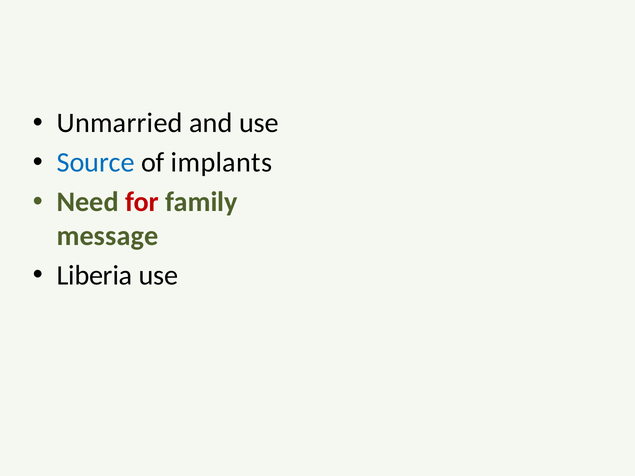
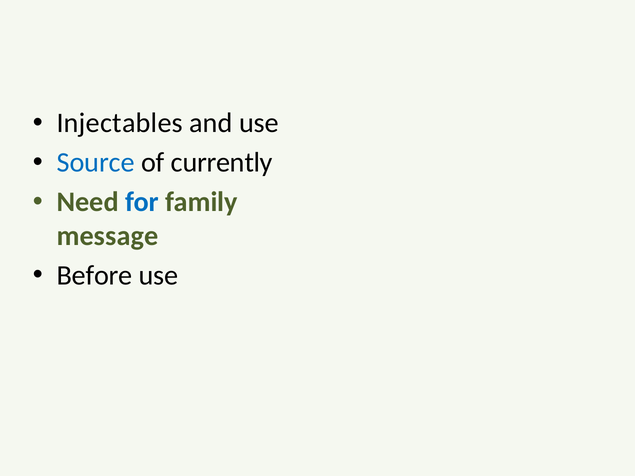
Unmarried: Unmarried -> Injectables (120, 123)
implants: implants -> currently (222, 163)
for colour: red -> blue (142, 202)
Liberia: Liberia -> Before (95, 276)
